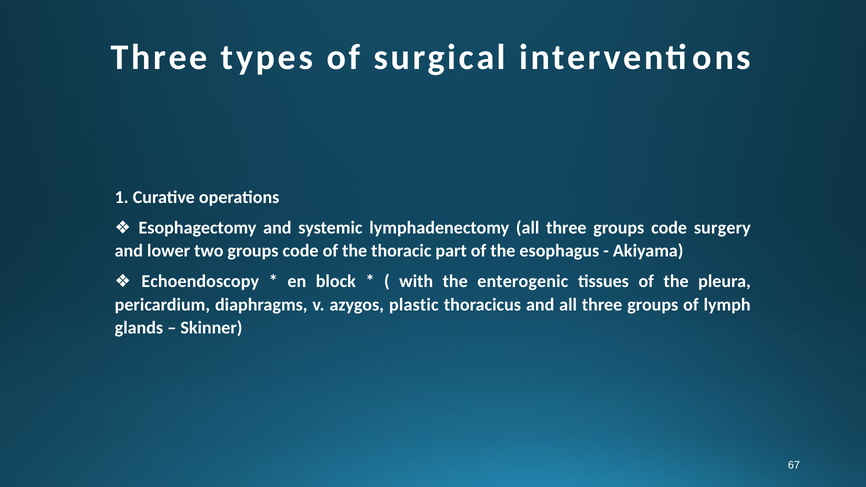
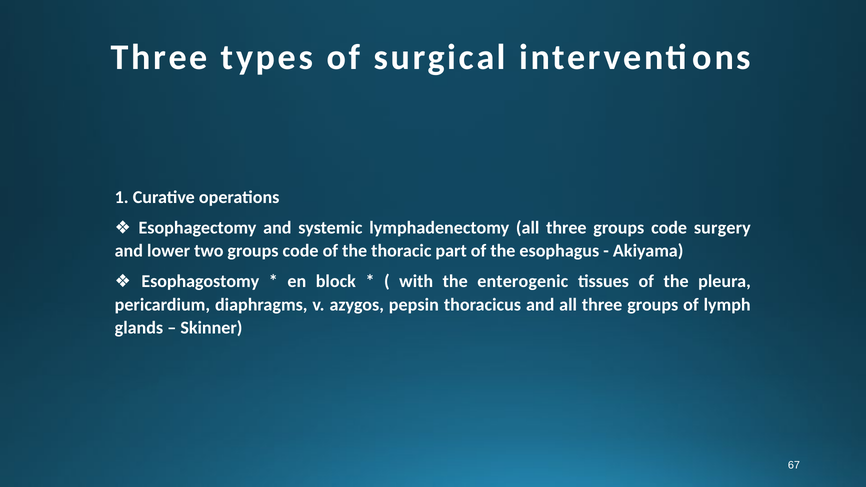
Echoendoscopy: Echoendoscopy -> Esophagostomy (200, 281)
plastic: plastic -> pepsin (414, 305)
